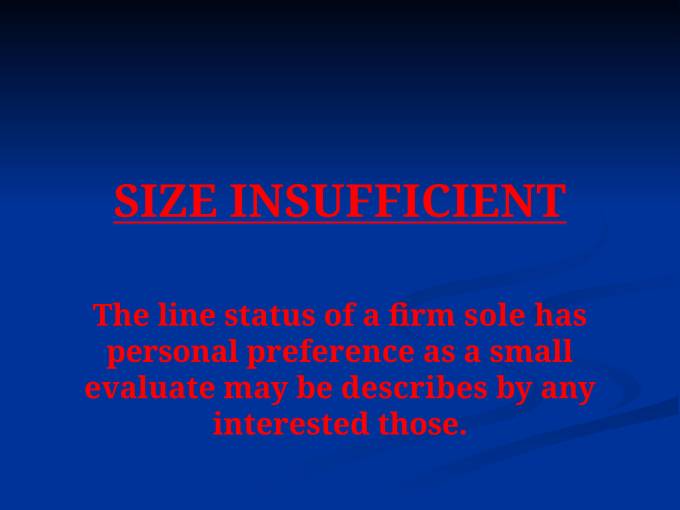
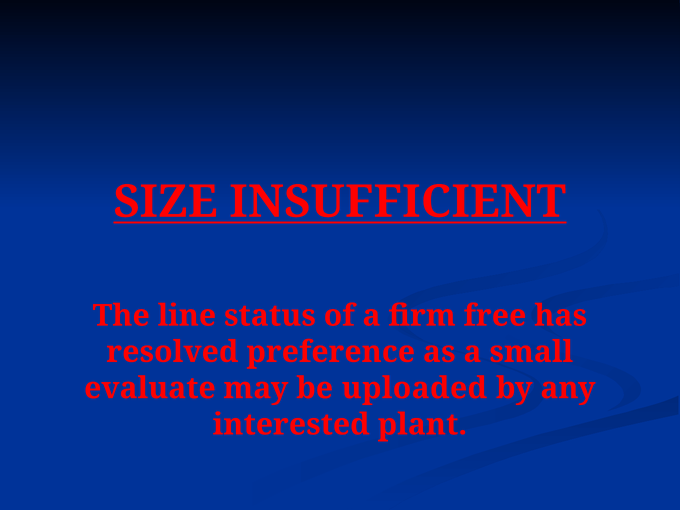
sole: sole -> free (495, 316)
personal: personal -> resolved (172, 352)
describes: describes -> uploaded (414, 388)
those: those -> plant (422, 425)
